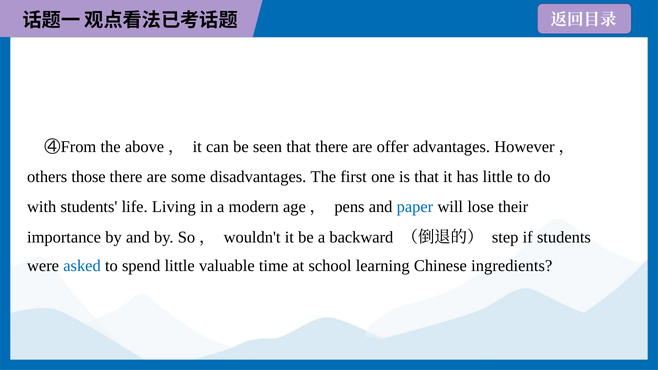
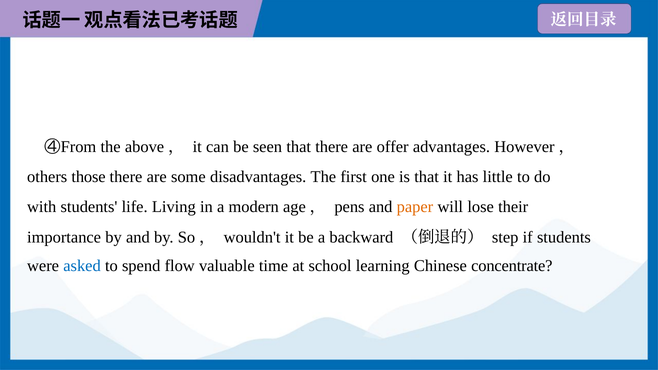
paper colour: blue -> orange (415, 207)
spend little: little -> flow (180, 266)
ingredients: ingredients -> concentrate (512, 266)
